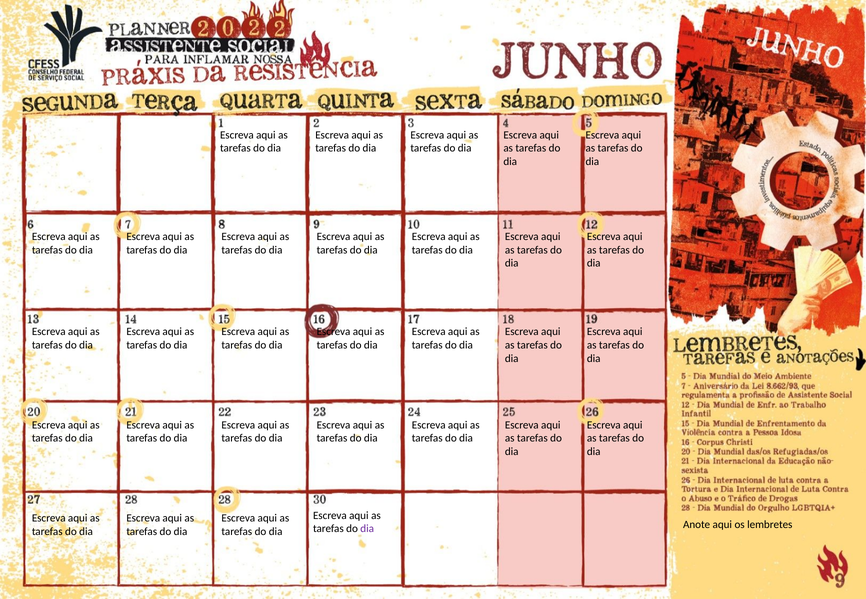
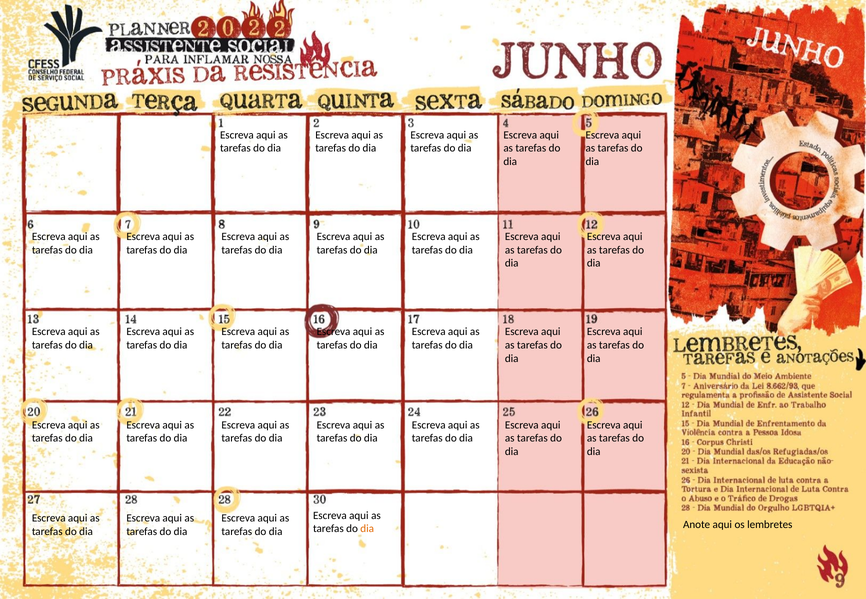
dia colour: purple -> orange (367, 529)
